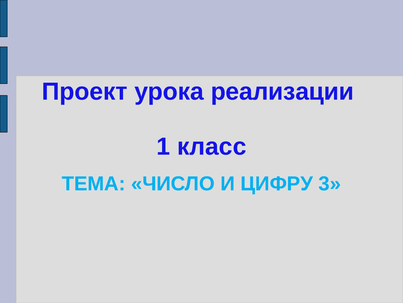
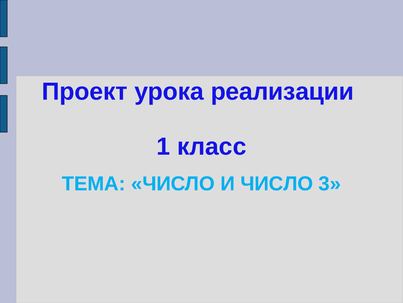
И ЦИФРУ: ЦИФРУ -> ЧИСЛО (277, 183)
